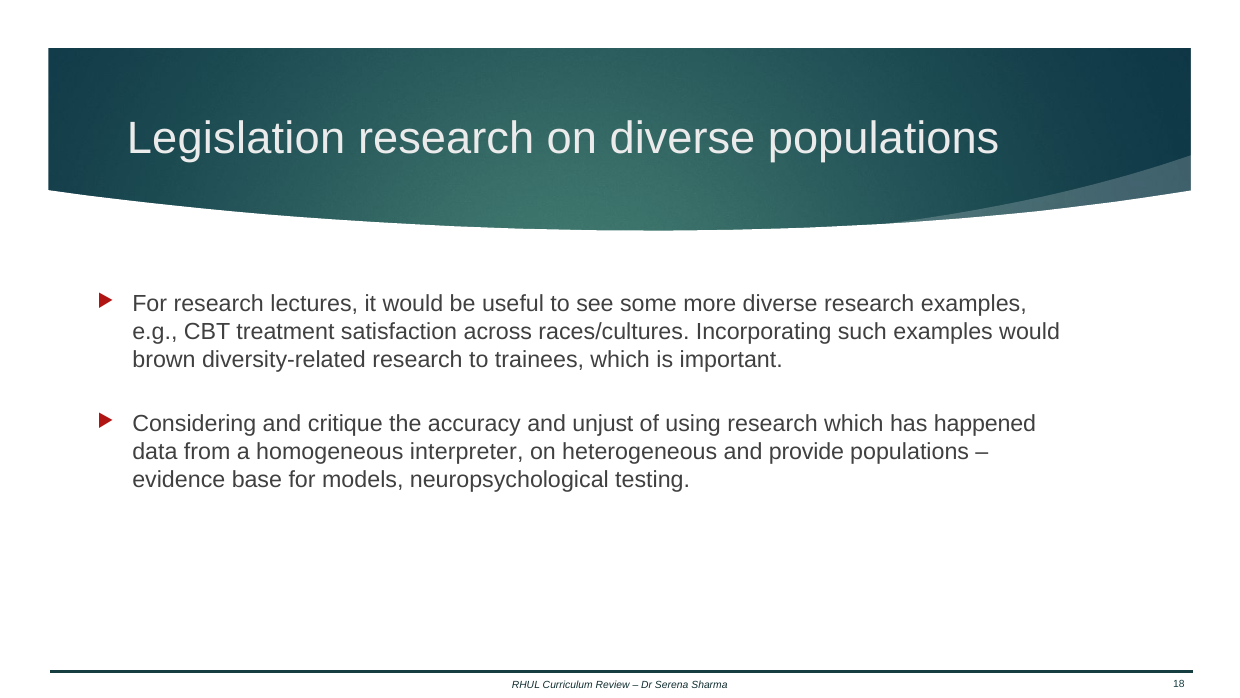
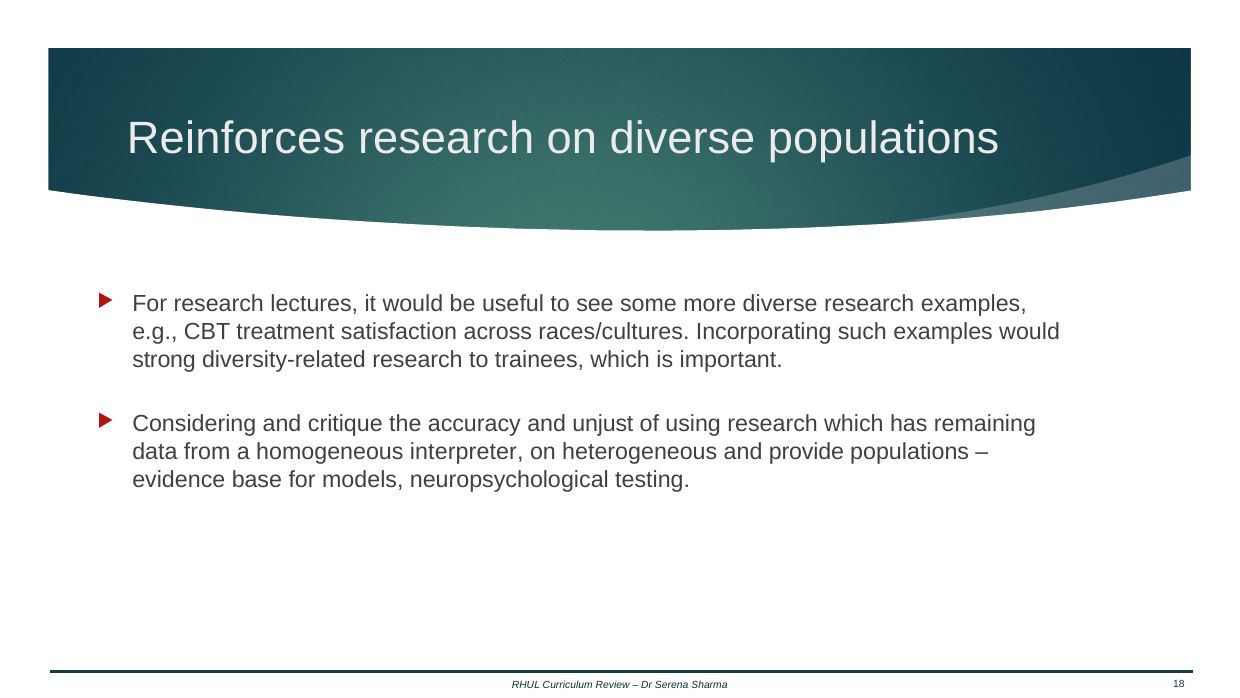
Legislation: Legislation -> Reinforces (236, 138)
brown: brown -> strong (164, 360)
happened: happened -> remaining (985, 424)
